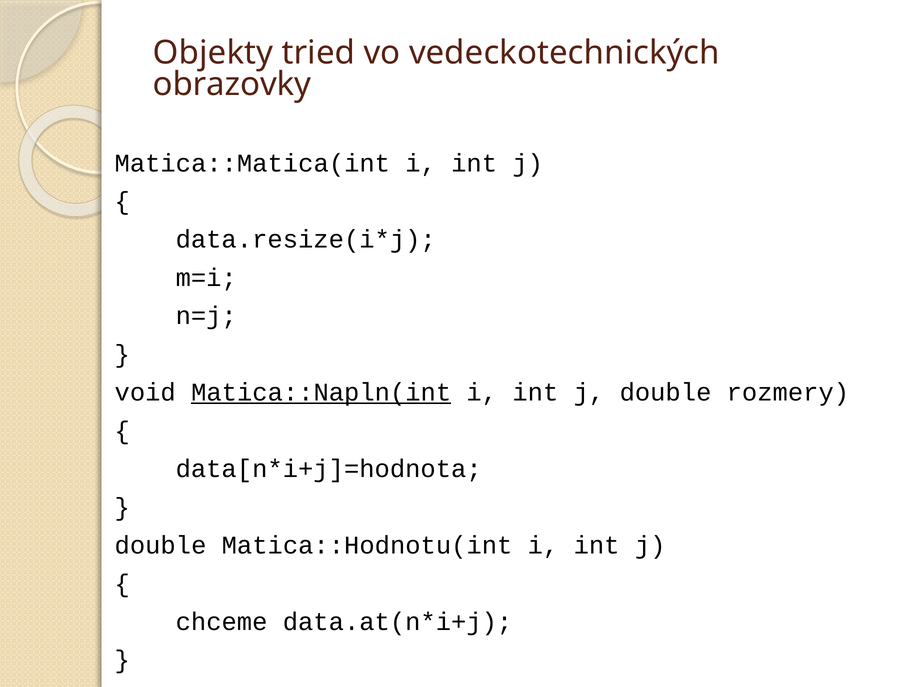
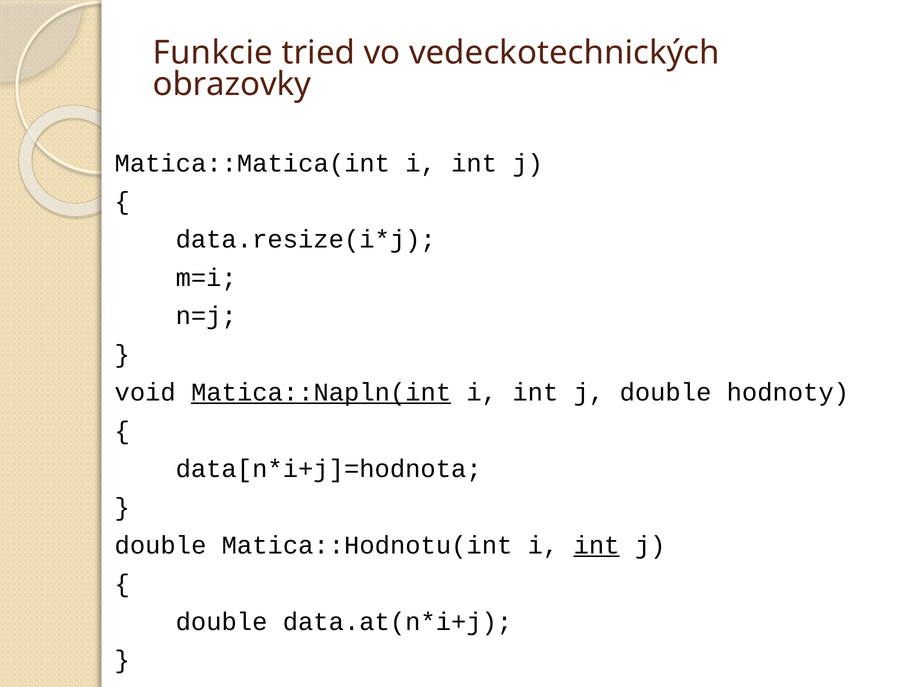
Objekty: Objekty -> Funkcie (213, 53)
rozmery: rozmery -> hodnoty (788, 392)
int underline: none -> present (597, 545)
chceme: chceme -> double (222, 622)
